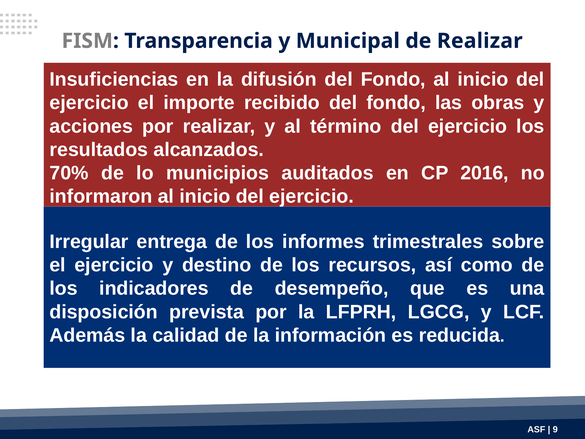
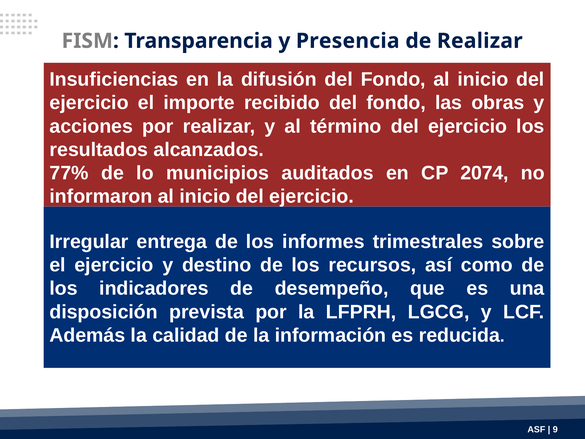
Municipal: Municipal -> Presencia (348, 41)
70%: 70% -> 77% (69, 173)
2016: 2016 -> 2074 (485, 173)
